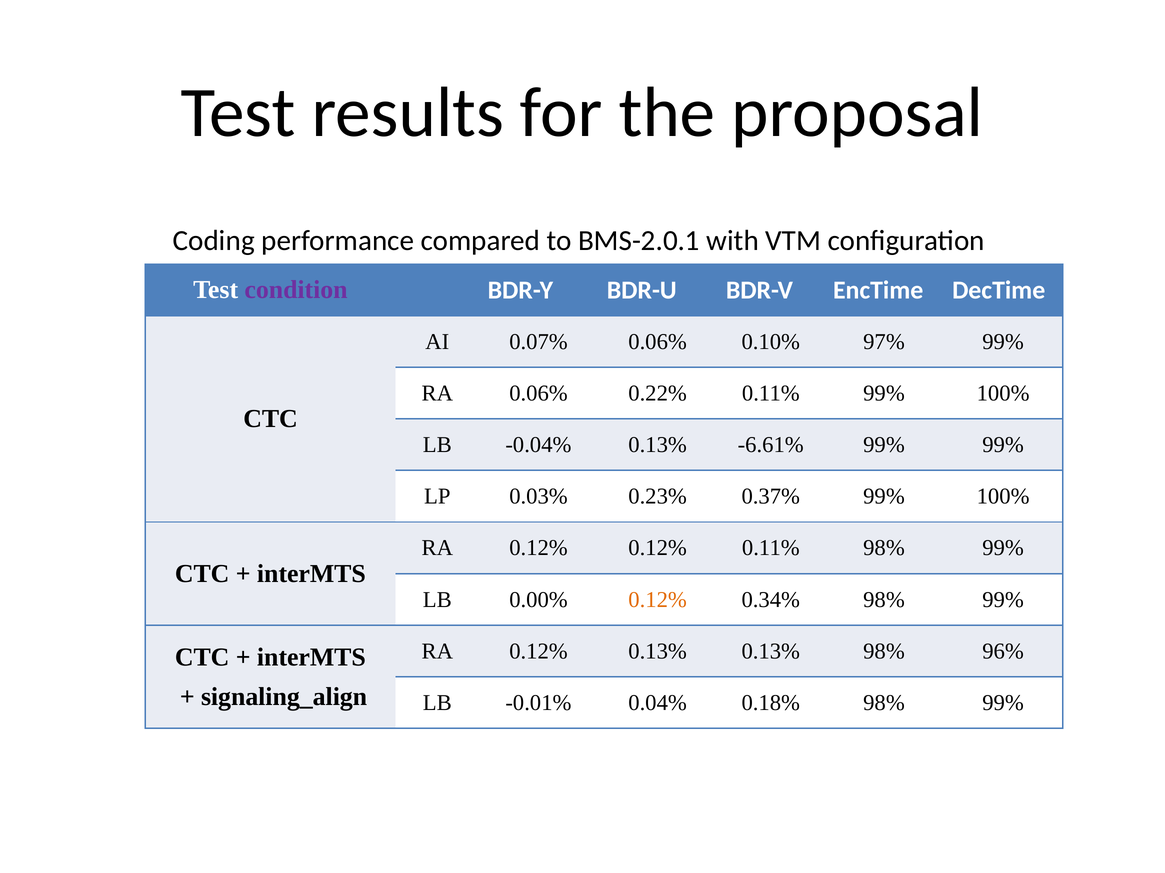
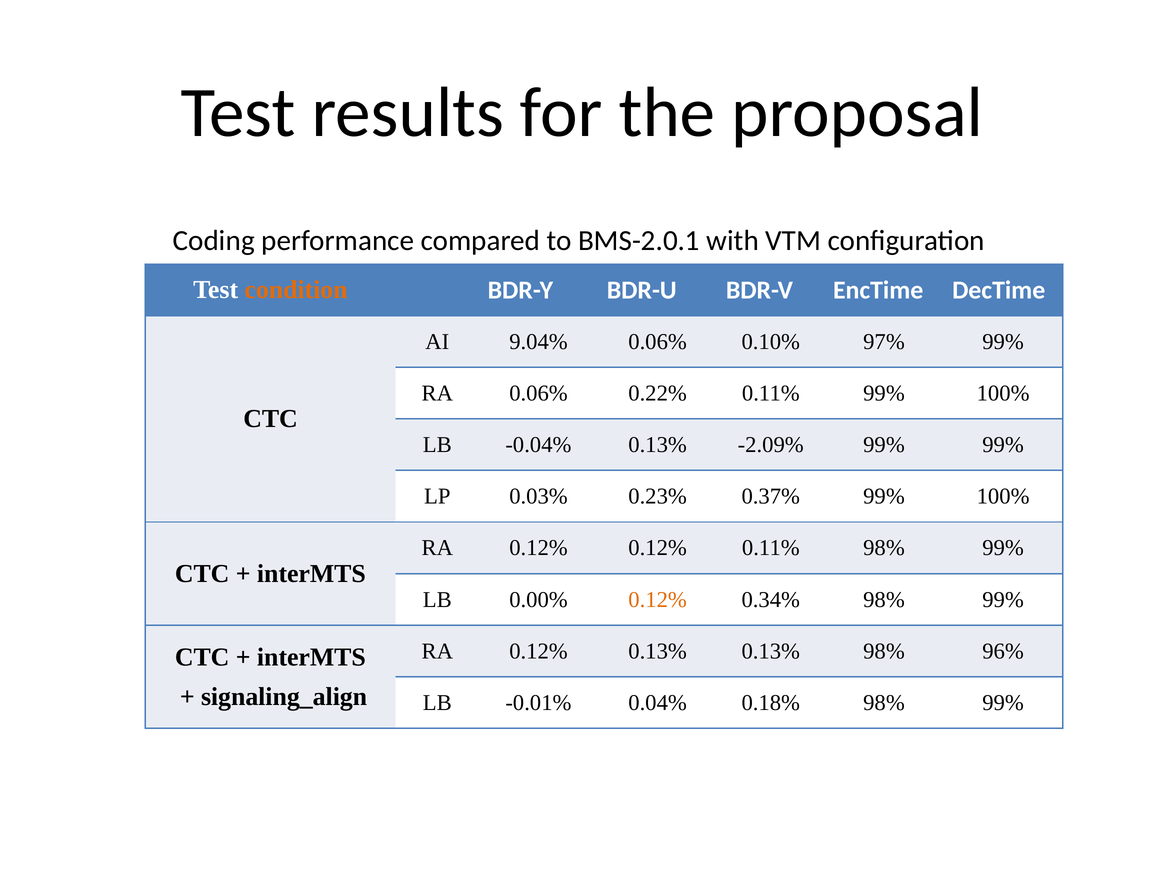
condition colour: purple -> orange (296, 290)
0.07%: 0.07% -> 9.04% (538, 342)
-6.61%: -6.61% -> -2.09% (771, 445)
